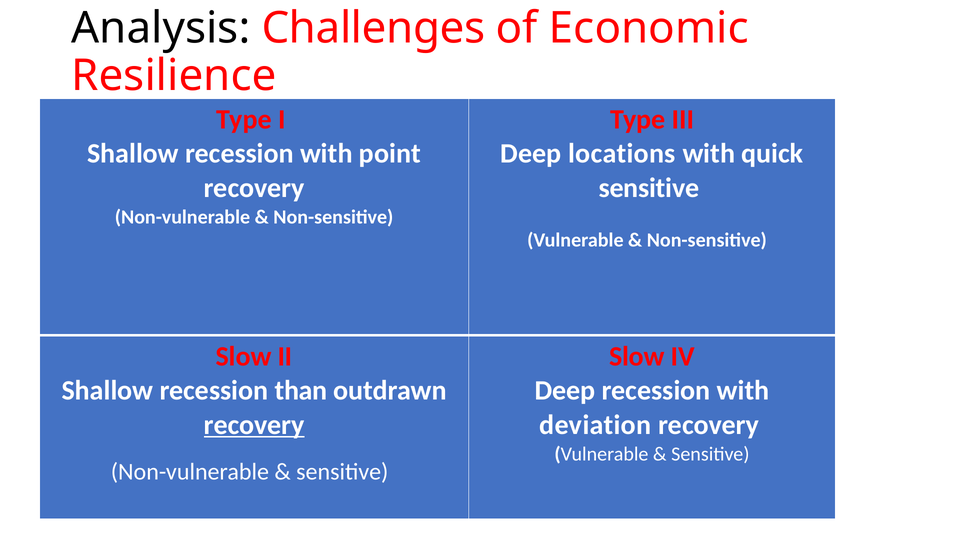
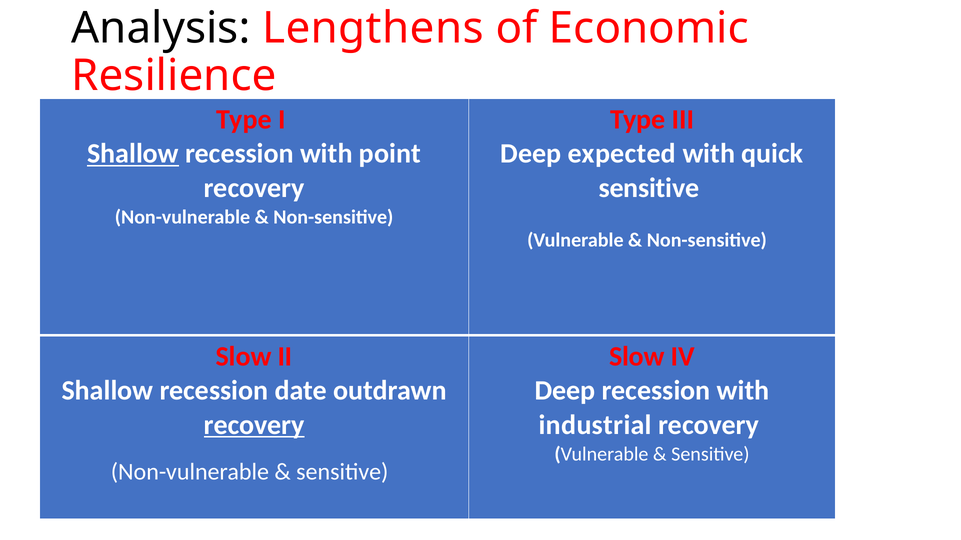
Challenges: Challenges -> Lengthens (373, 28)
Shallow underline: none -> present (133, 154)
locations: locations -> expected (622, 154)
than: than -> date (301, 391)
deviation: deviation -> industrial (595, 425)
